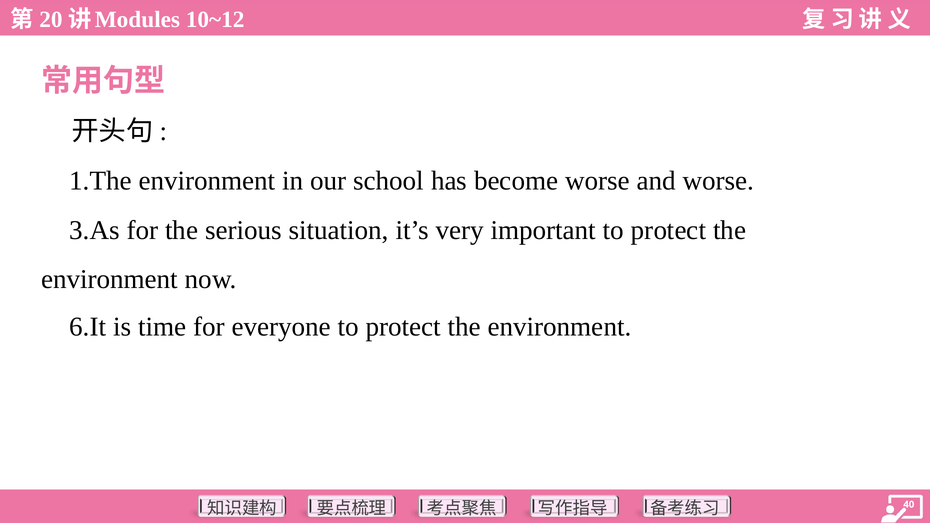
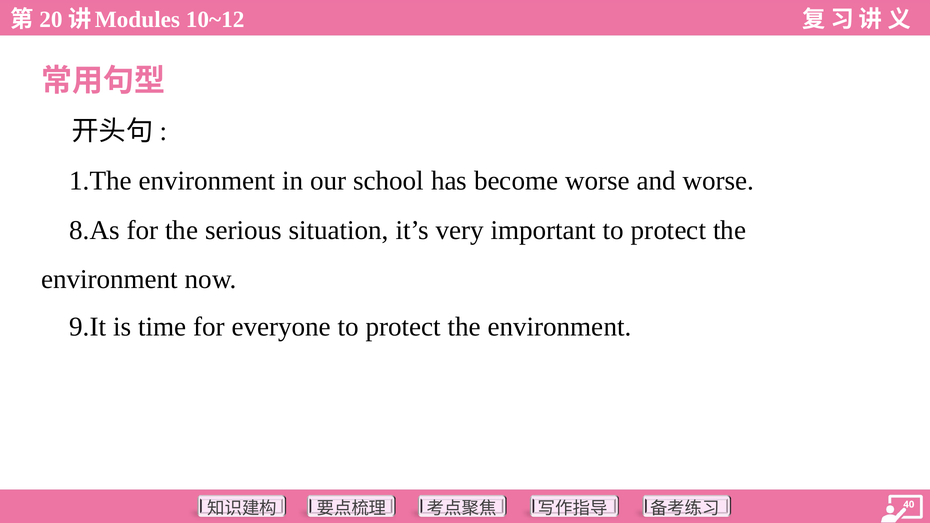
3.As: 3.As -> 8.As (94, 230)
6.It: 6.It -> 9.It (88, 327)
